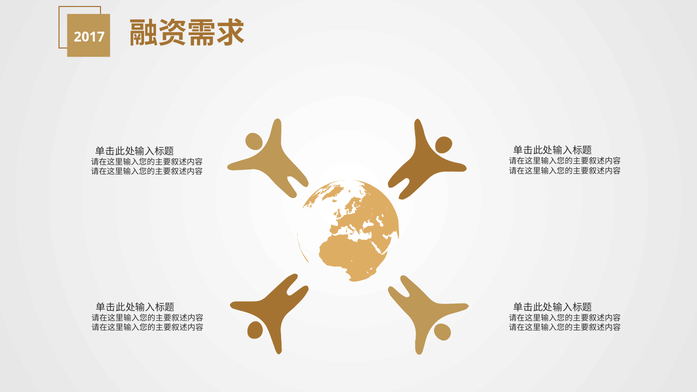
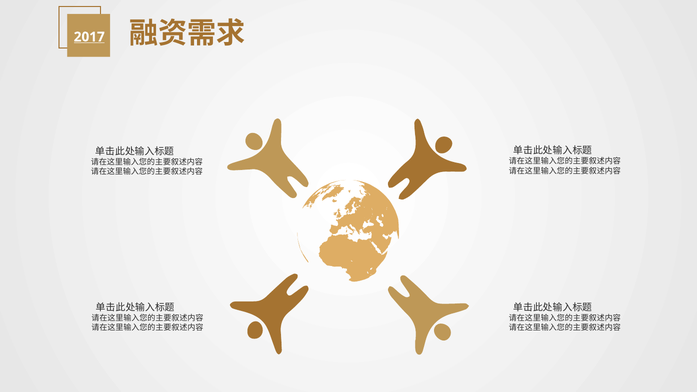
2017 underline: none -> present (89, 37)
